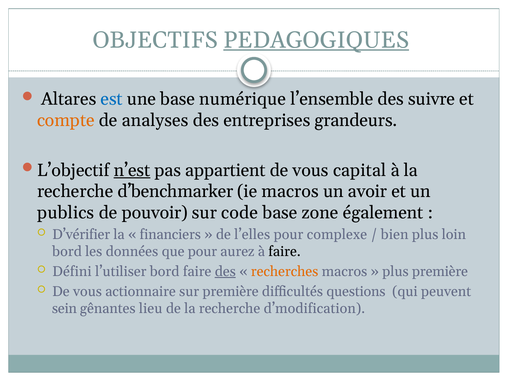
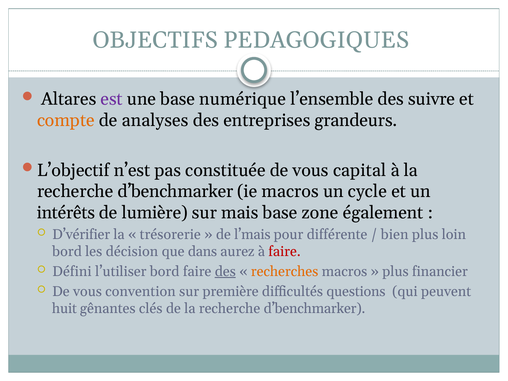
PEDAGOGIQUES underline: present -> none (316, 40)
est colour: blue -> purple (112, 99)
n’est underline: present -> none (132, 170)
appartient: appartient -> constituée (225, 170)
avoir: avoir -> cycle (367, 191)
publics: publics -> intérêts (66, 213)
pouvoir: pouvoir -> lumière (155, 213)
code: code -> mais (240, 213)
financiers: financiers -> trésorerie (170, 235)
l’elles: l’elles -> l’mais (252, 235)
complexe: complexe -> différente (337, 235)
données: données -> décision (132, 251)
que pour: pour -> dans (202, 251)
faire colour: black -> red (285, 251)
plus première: première -> financier (440, 271)
actionnaire: actionnaire -> convention (140, 292)
sein: sein -> huit (64, 308)
lieu: lieu -> clés (151, 308)
de la recherche d’modification: d’modification -> d’benchmarker (314, 308)
